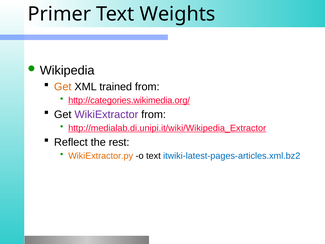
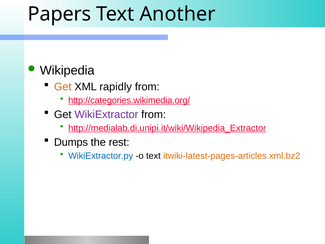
Primer: Primer -> Papers (59, 14)
Weights: Weights -> Another (178, 14)
trained: trained -> rapidly (116, 87)
Reflect: Reflect -> Dumps (71, 142)
WikiExtractor.py colour: orange -> blue (101, 156)
itwiki-latest-pages-articles.xml.bz2 colour: blue -> orange (232, 156)
